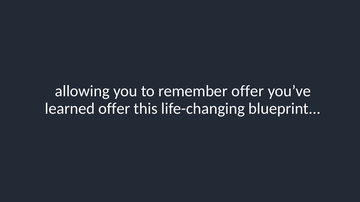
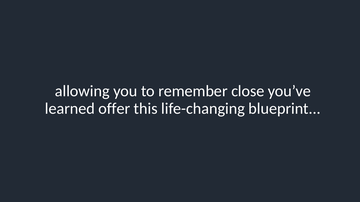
remember offer: offer -> close (248, 91)
